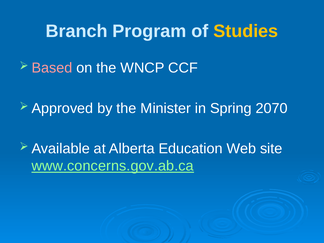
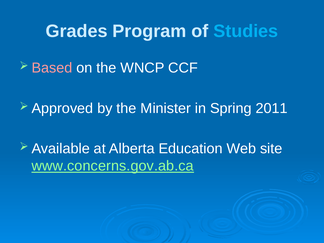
Branch: Branch -> Grades (77, 31)
Studies colour: yellow -> light blue (246, 31)
2070: 2070 -> 2011 (272, 108)
